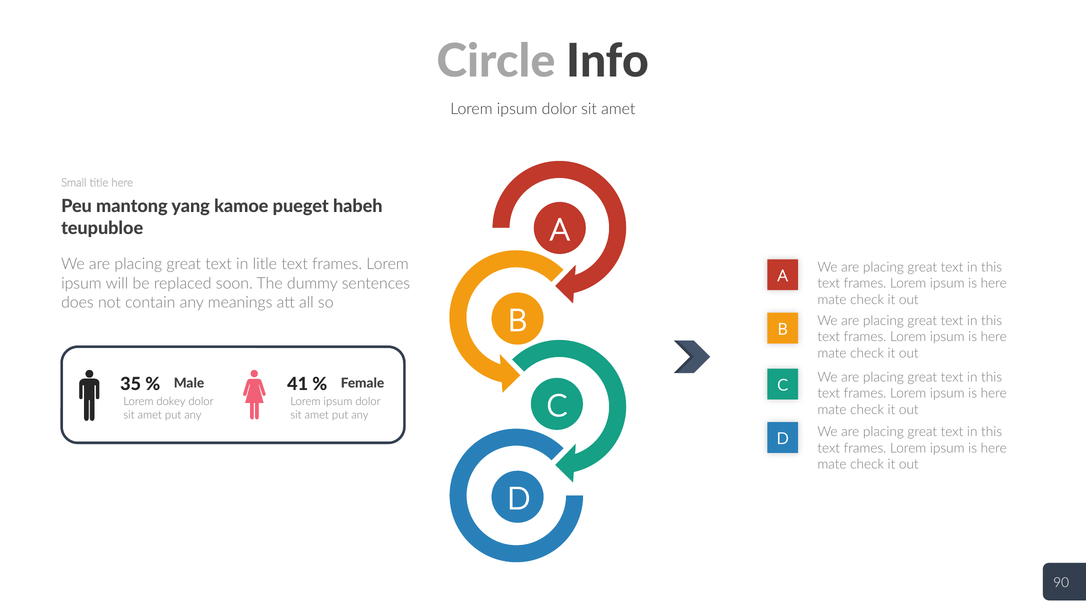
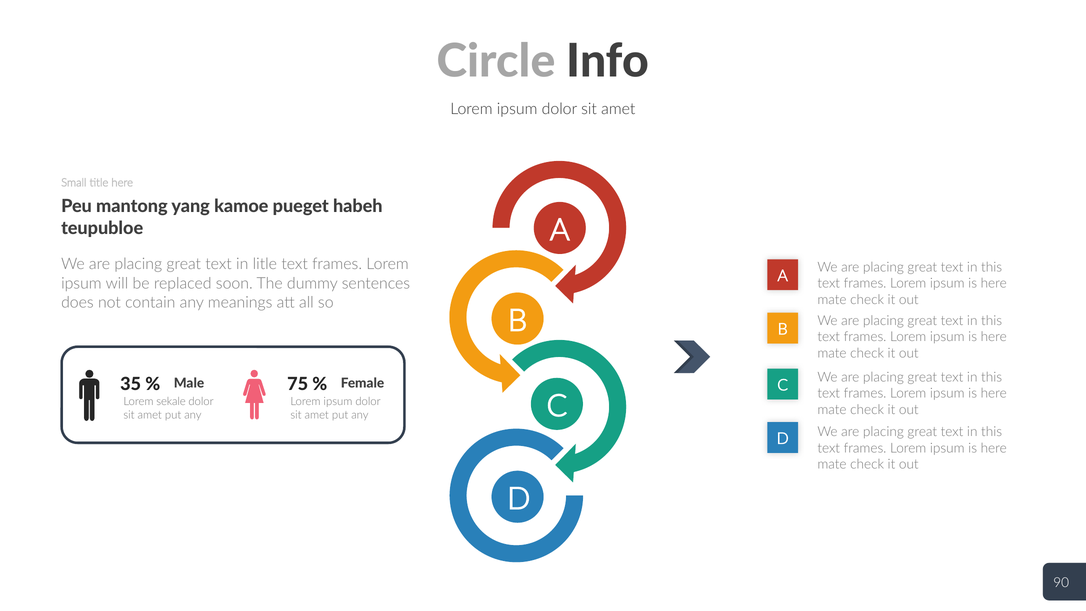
41: 41 -> 75 (298, 384)
dokey: dokey -> sekale (171, 401)
